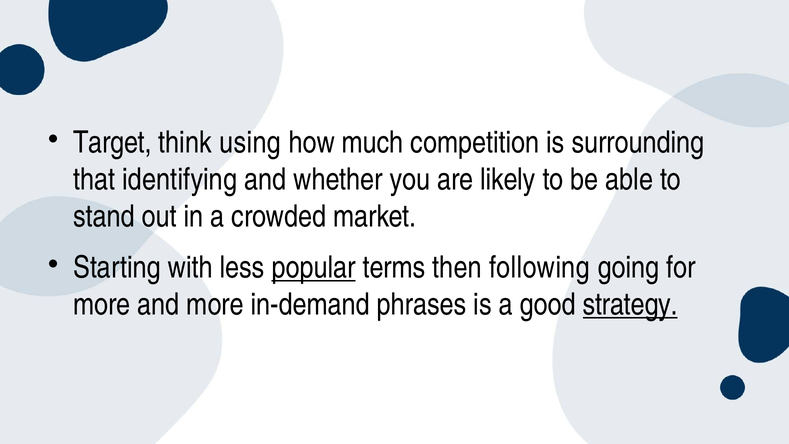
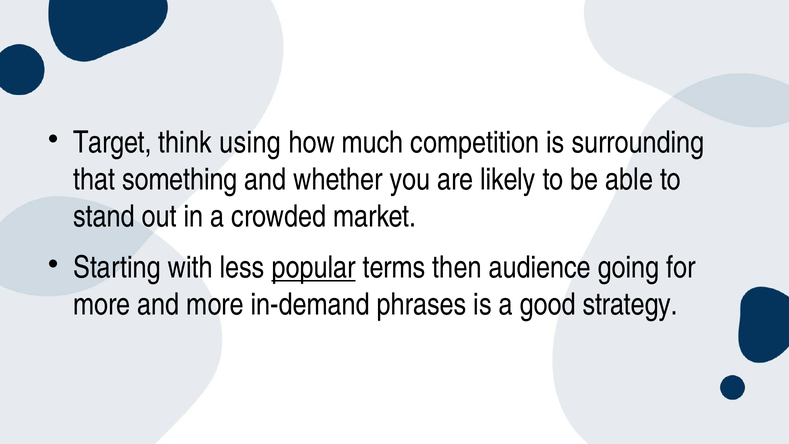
identifying: identifying -> something (180, 179)
following: following -> audience (540, 267)
strategy underline: present -> none (630, 304)
